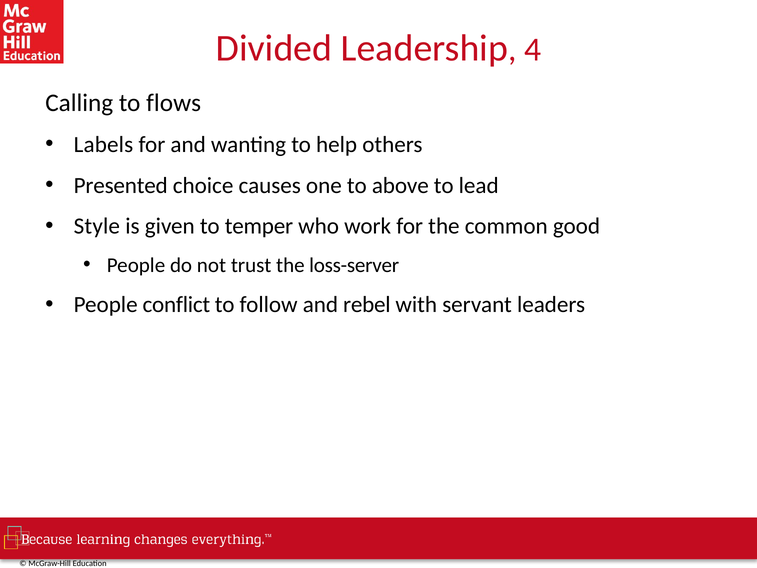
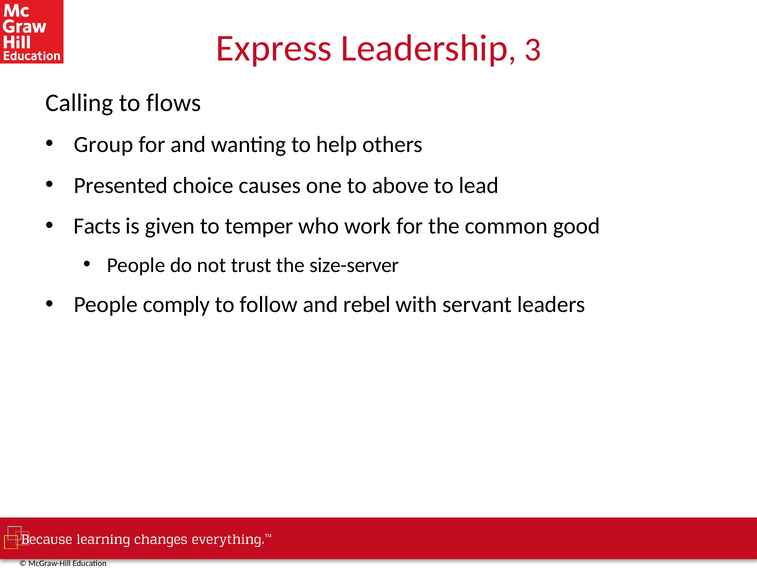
Divided: Divided -> Express (274, 48)
4: 4 -> 3 (533, 49)
Labels: Labels -> Group (103, 145)
Style: Style -> Facts (97, 226)
loss-server: loss-server -> size-server (354, 265)
conflict: conflict -> comply (176, 305)
